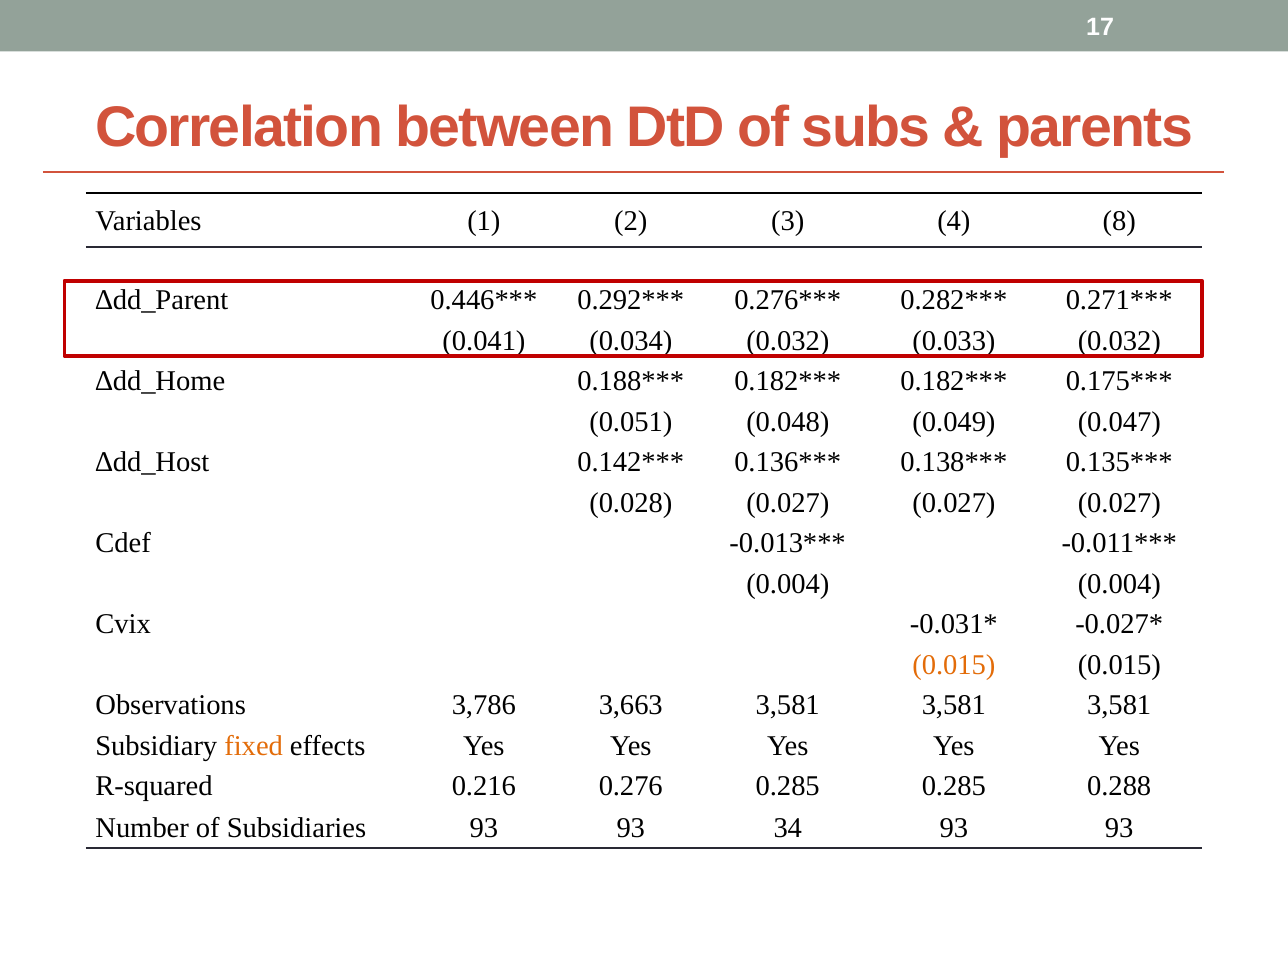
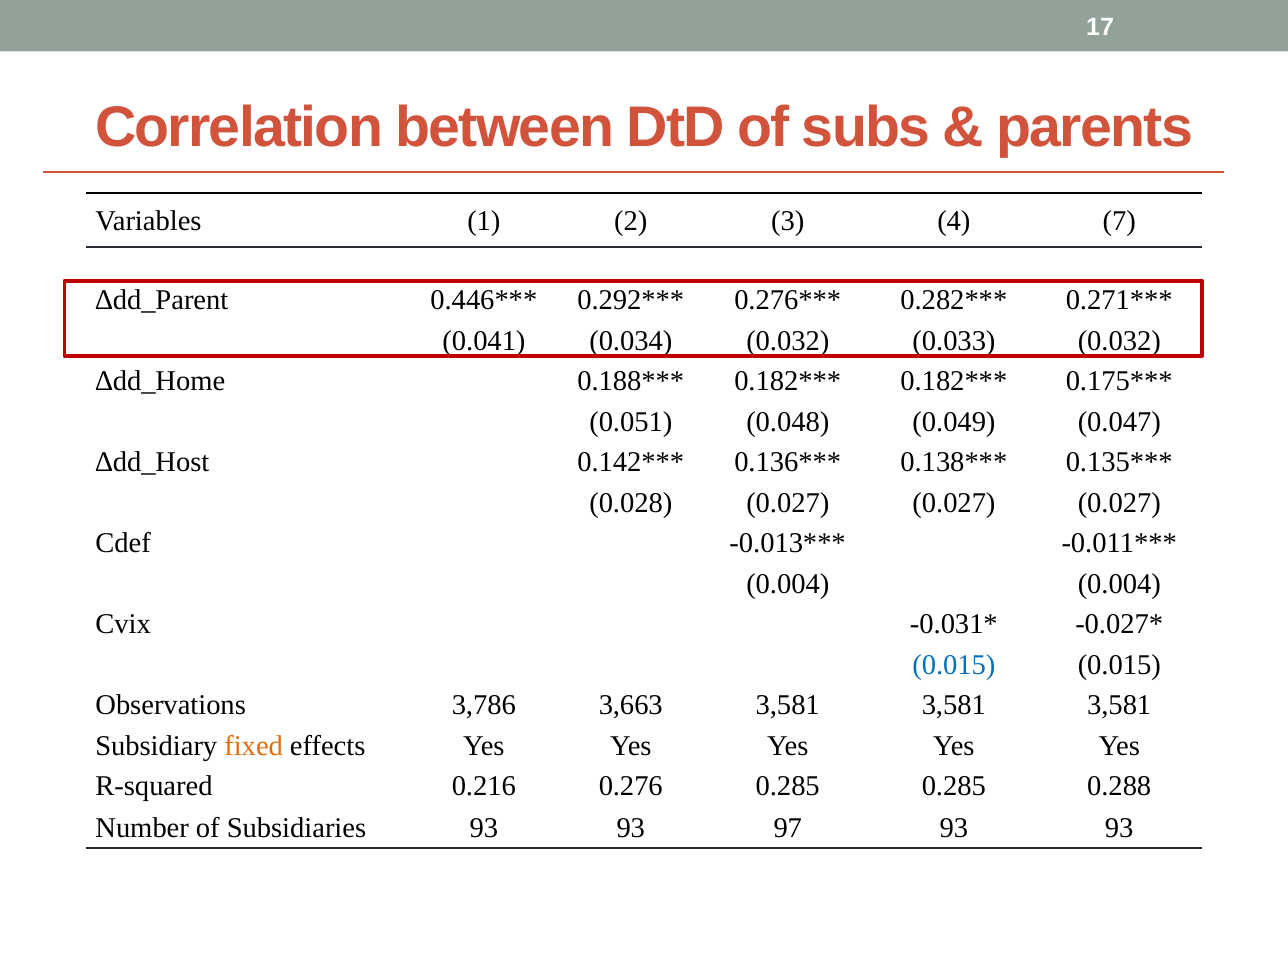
8: 8 -> 7 (1119, 221)
0.015 colour: orange -> blue (954, 665)
34: 34 -> 97 (788, 828)
